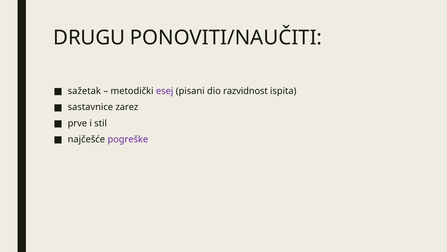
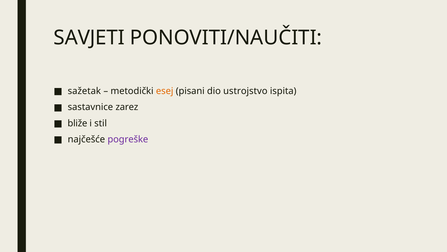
DRUGU: DRUGU -> SAVJETI (89, 38)
esej colour: purple -> orange (165, 91)
razvidnost: razvidnost -> ustrojstvo (245, 91)
prve: prve -> bliže (77, 123)
